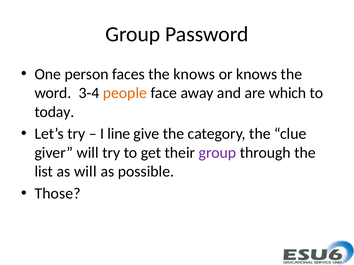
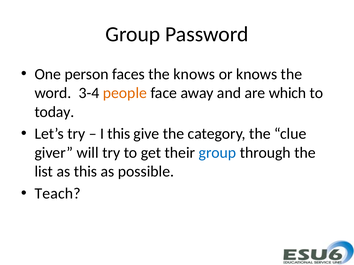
I line: line -> this (119, 134)
group colour: purple -> blue (217, 153)
as will: will -> this (85, 172)
Those: Those -> Teach (58, 194)
